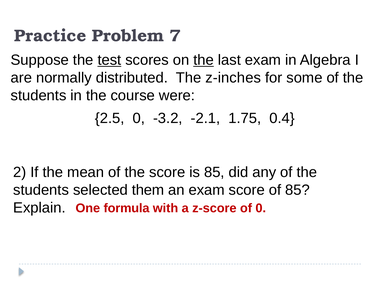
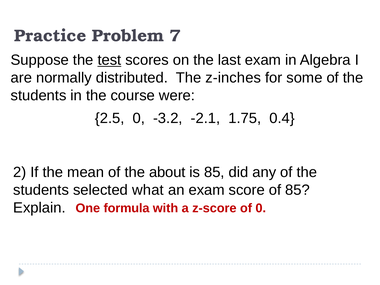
the underline: present -> none (204, 60)
the score: score -> about (167, 172)
them: them -> what (148, 190)
